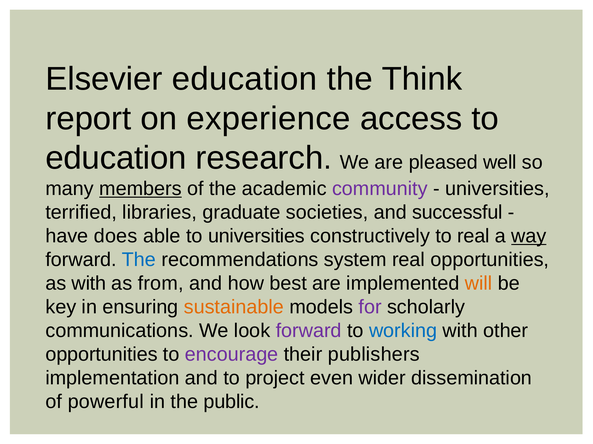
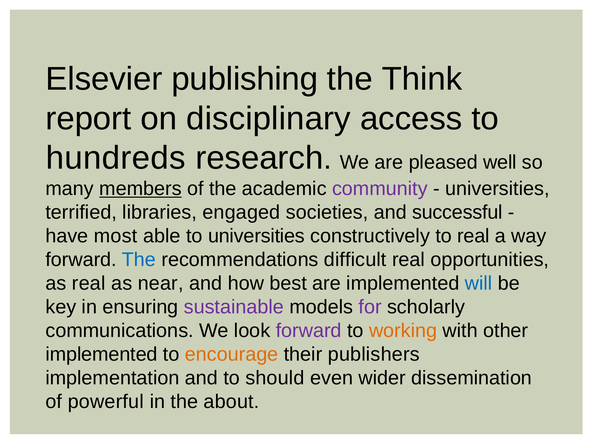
Elsevier education: education -> publishing (245, 79)
experience: experience -> disciplinary (269, 119)
education: education -> hundreds (116, 158)
graduate: graduate -> engaged (241, 213)
does: does -> most (116, 236)
way underline: present -> none (529, 236)
system: system -> difficult (355, 260)
as with: with -> real (89, 284)
from: from -> near (161, 284)
will colour: orange -> blue (479, 284)
sustainable colour: orange -> purple (234, 308)
working colour: blue -> orange (403, 331)
opportunities: opportunities -> implemented (102, 355)
encourage colour: purple -> orange (232, 355)
project: project -> should (275, 379)
public: public -> about (231, 402)
